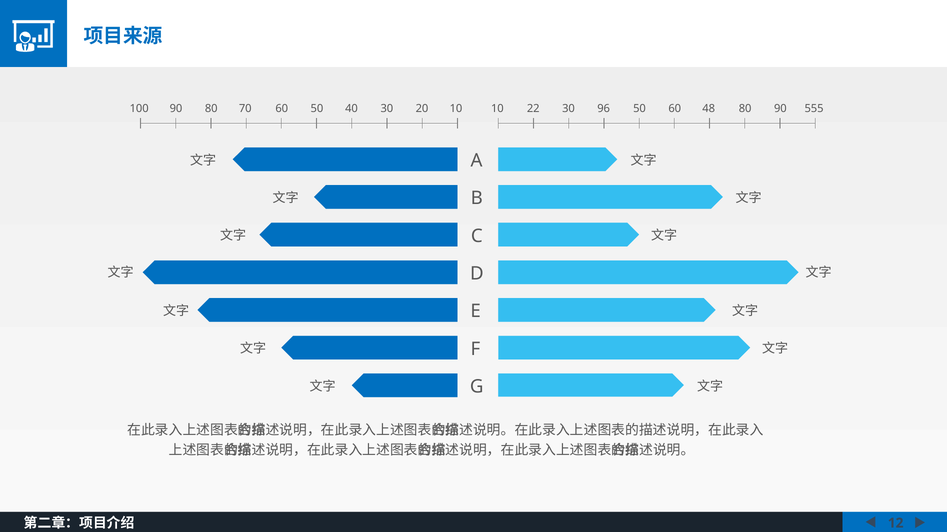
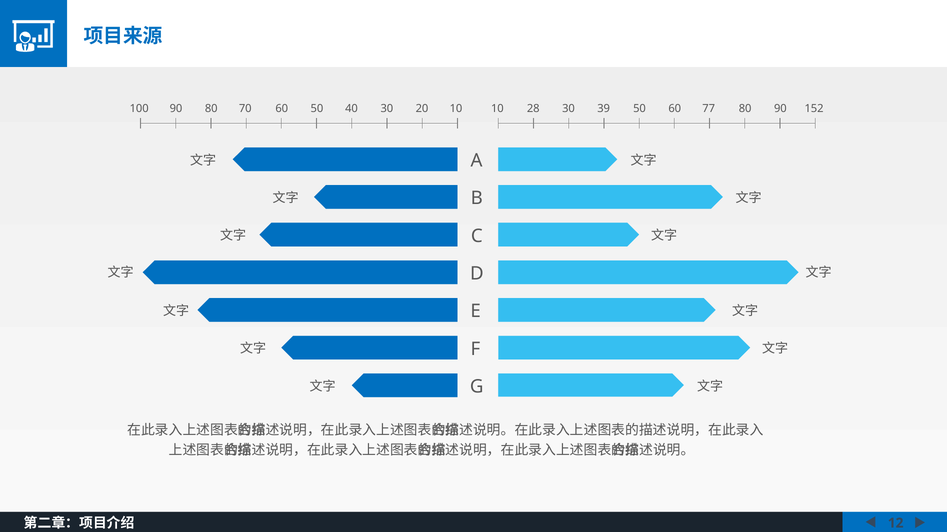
22: 22 -> 28 (533, 109)
96: 96 -> 39 (604, 109)
48: 48 -> 77 (709, 109)
555: 555 -> 152 (814, 109)
